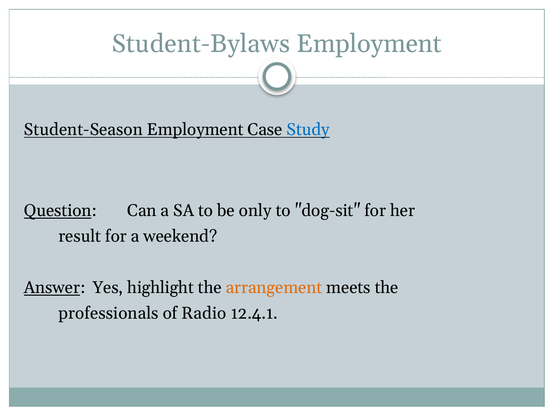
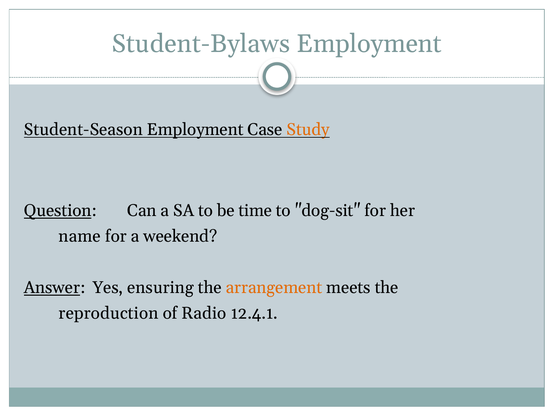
Study colour: blue -> orange (308, 129)
only: only -> time (255, 210)
result: result -> name (80, 236)
highlight: highlight -> ensuring (160, 287)
professionals: professionals -> reproduction (108, 313)
